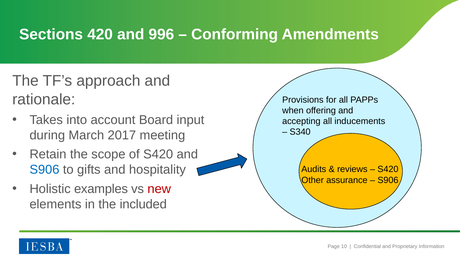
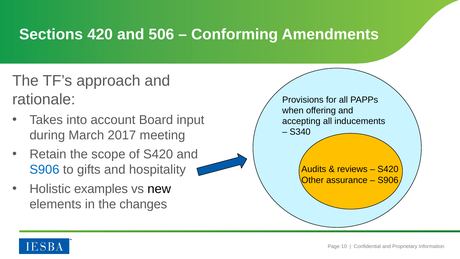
996: 996 -> 506 (161, 34)
new colour: red -> black (159, 189)
included: included -> changes (143, 204)
